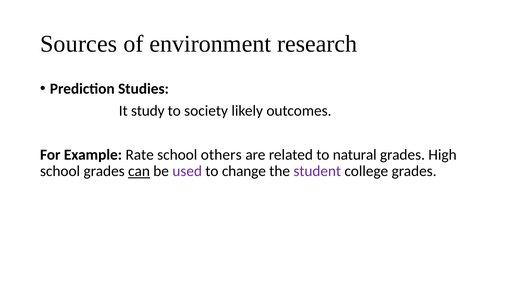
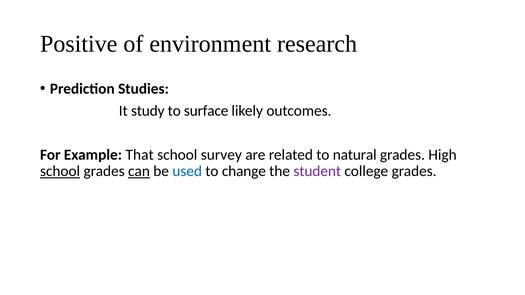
Sources: Sources -> Positive (79, 44)
society: society -> surface (206, 111)
Rate: Rate -> That (140, 155)
others: others -> survey (221, 155)
school underline: none -> present (60, 171)
used colour: purple -> blue (187, 171)
